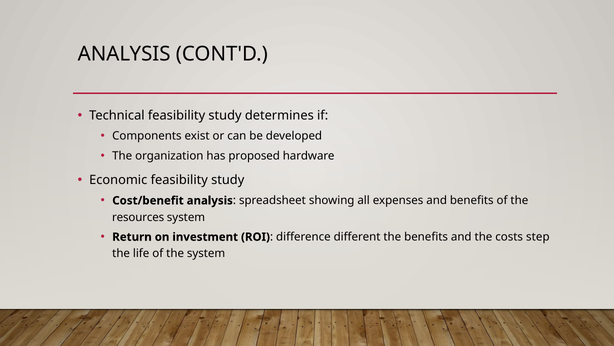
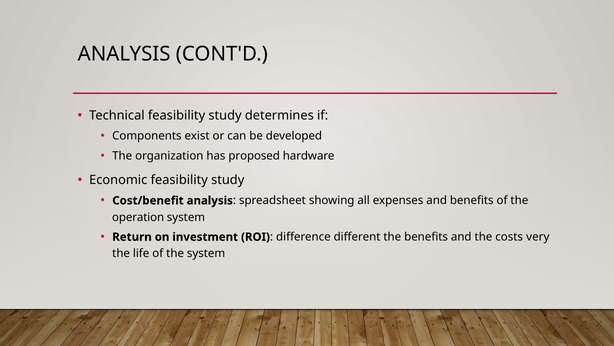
resources: resources -> operation (138, 217)
step: step -> very (538, 237)
